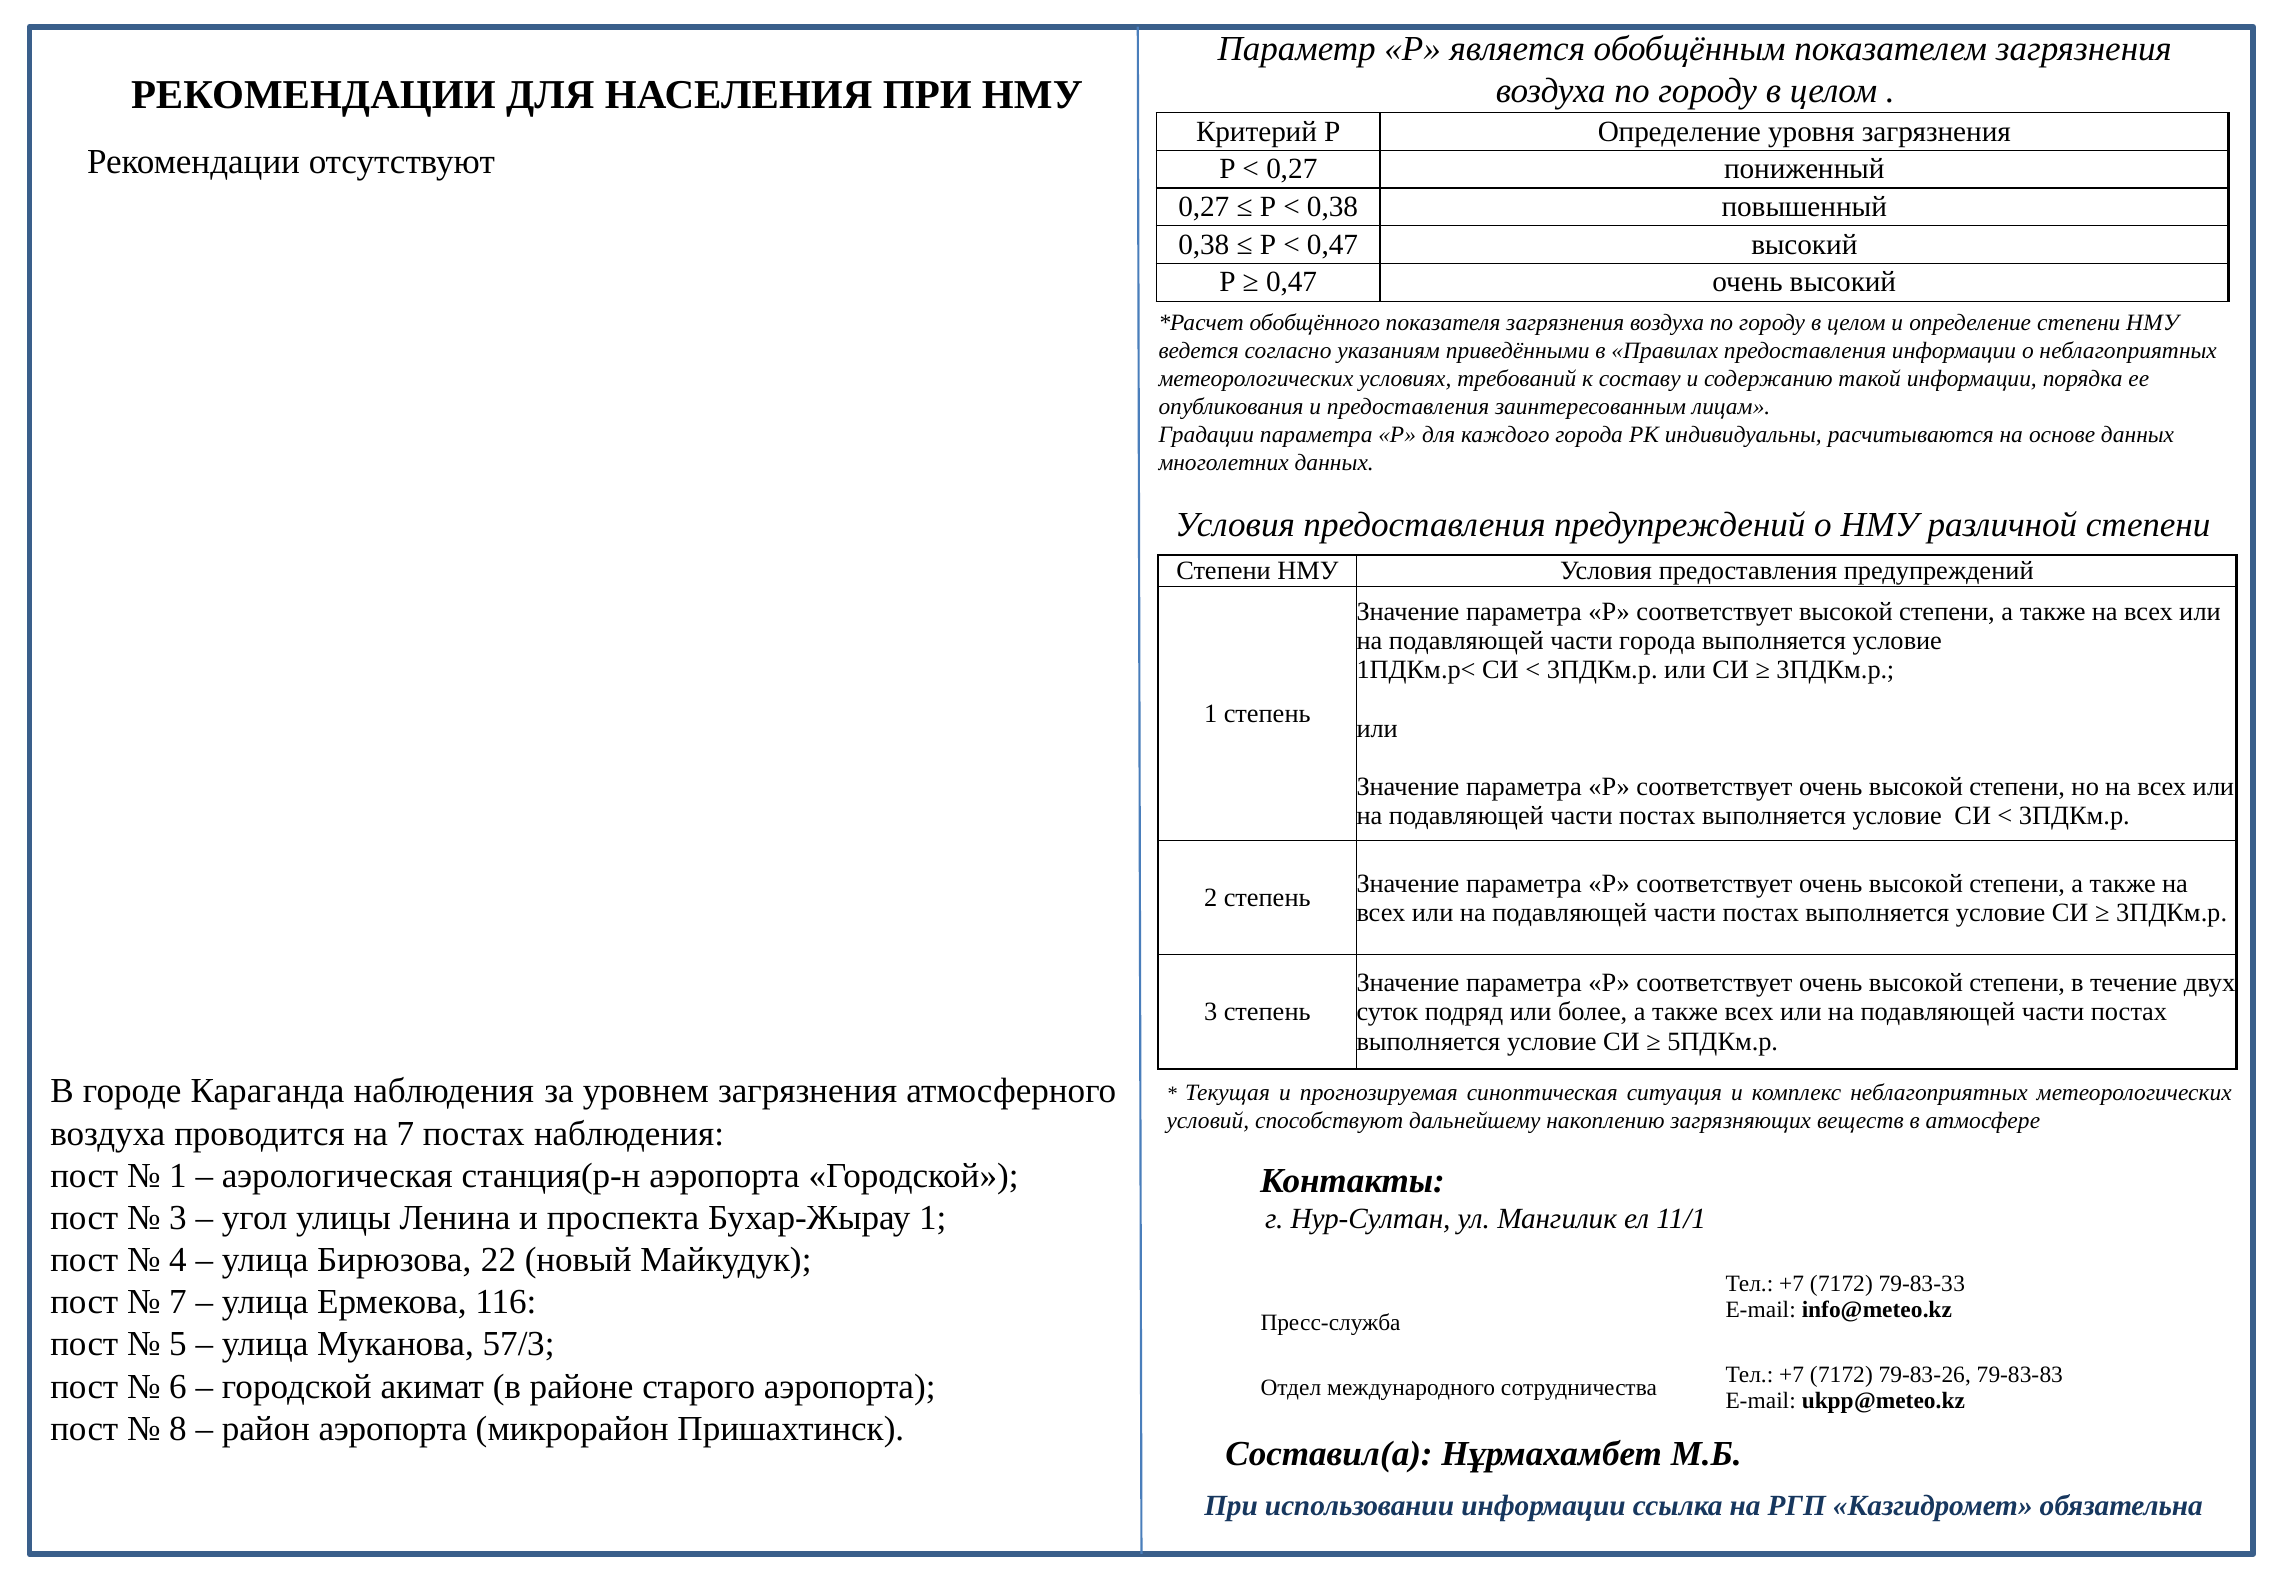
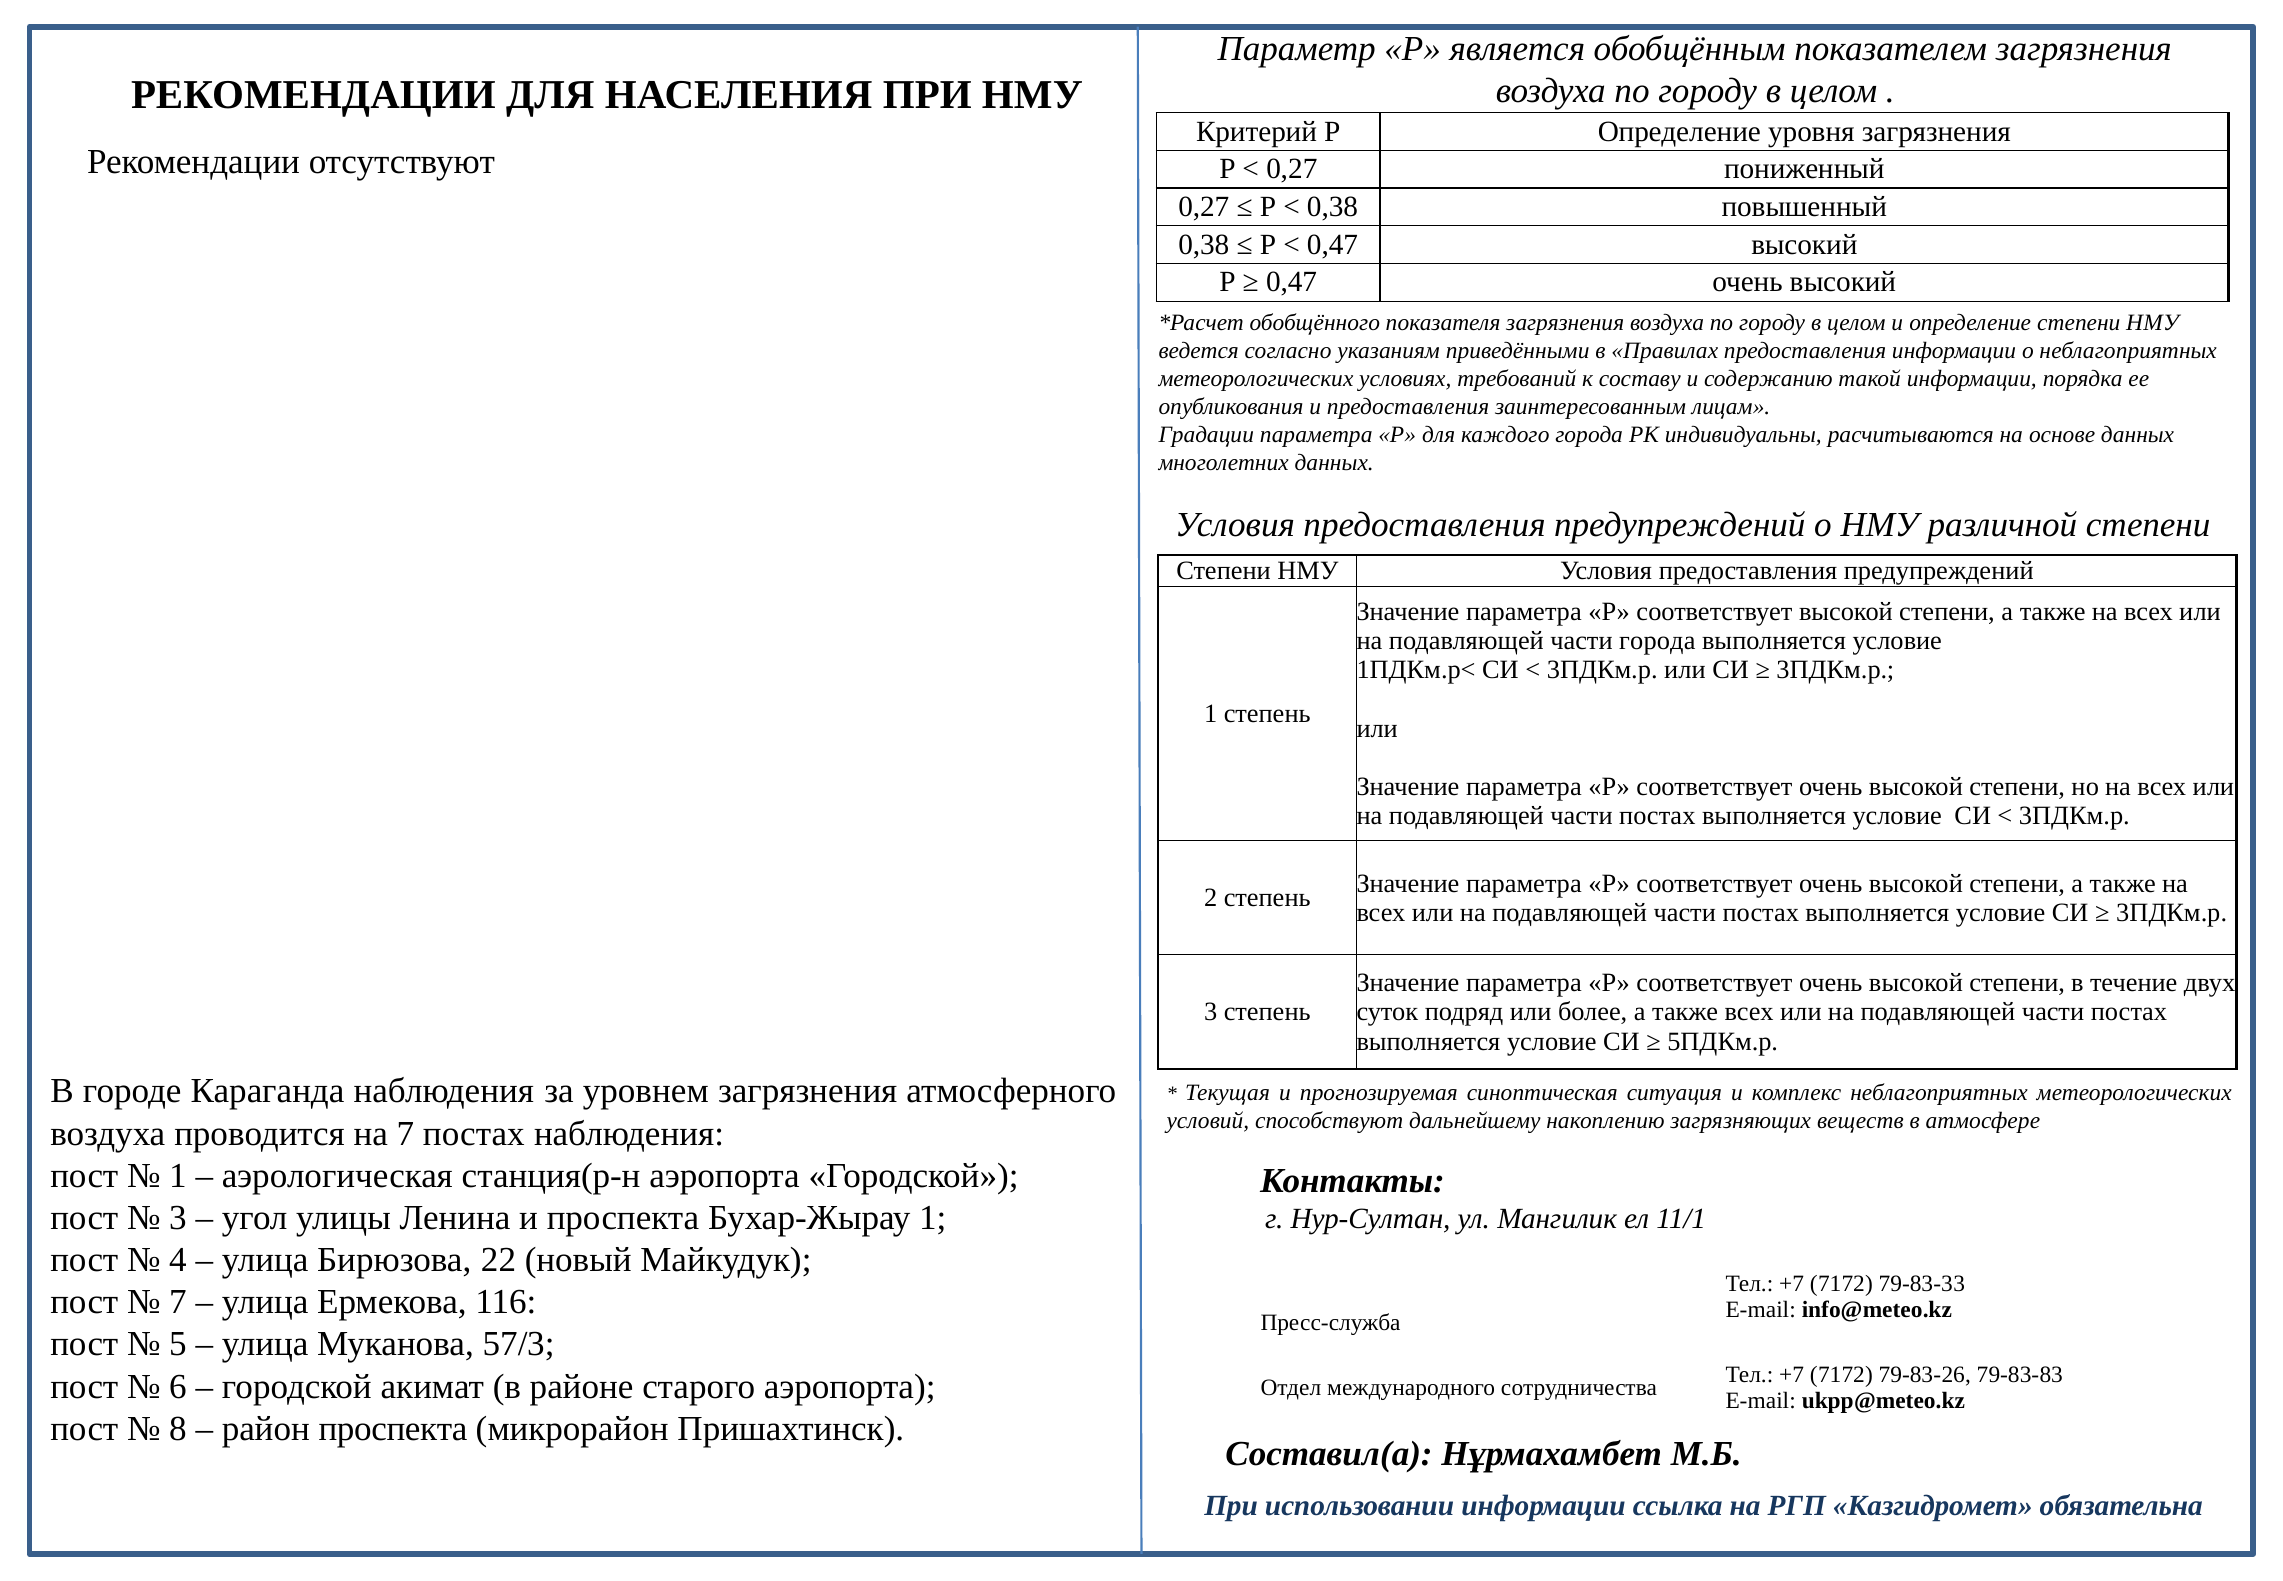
район аэропорта: аэропорта -> проспекта (393, 1428)
